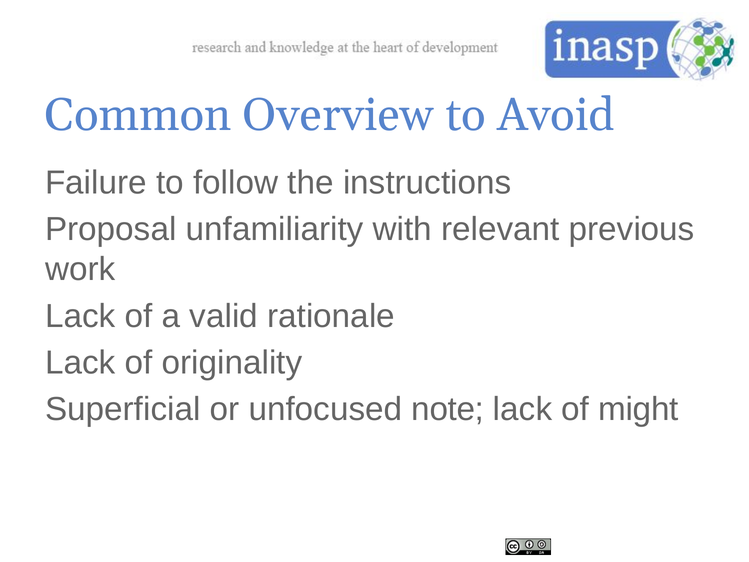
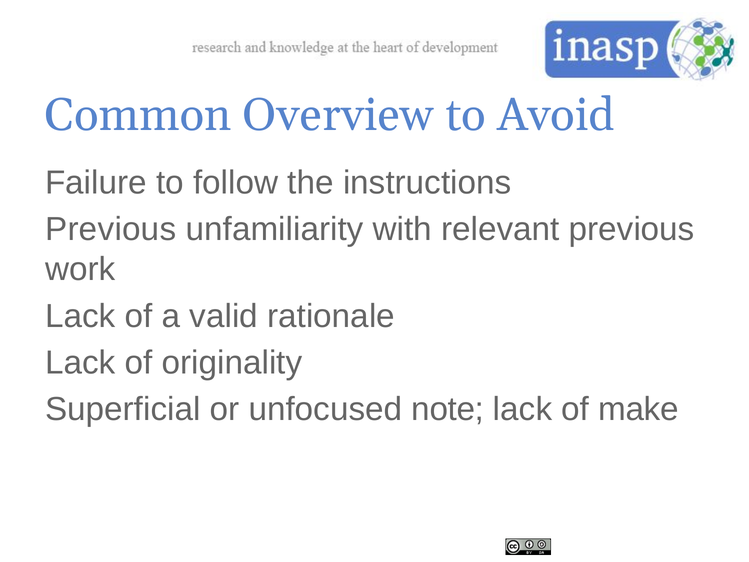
Proposal: Proposal -> Previous (111, 229)
might: might -> make (638, 409)
